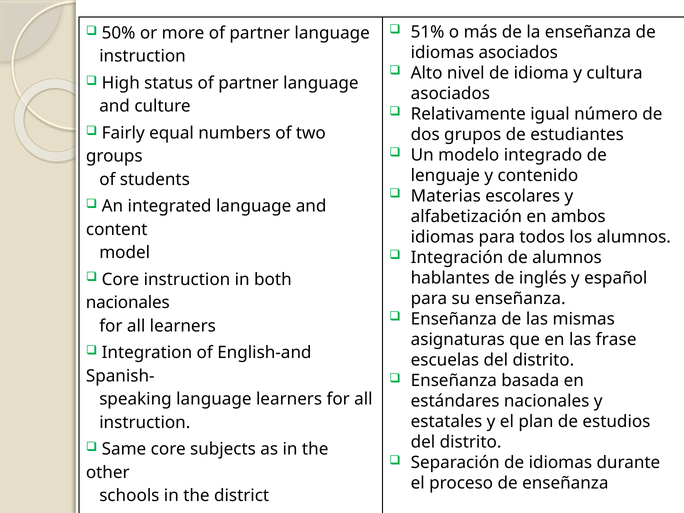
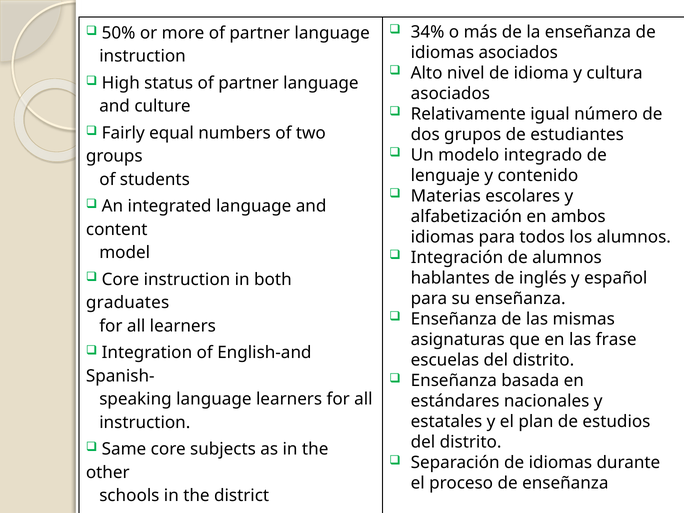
51%: 51% -> 34% (428, 32)
nacionales: nacionales -> graduates (128, 303)
